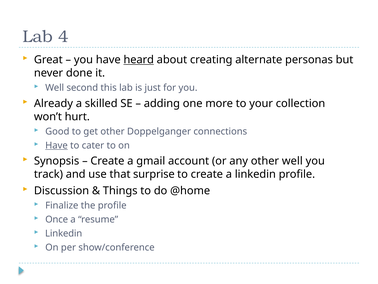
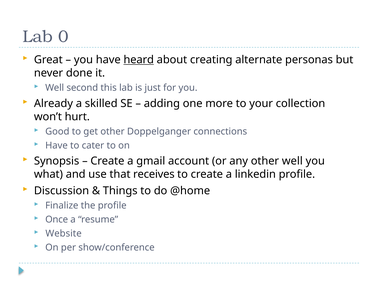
4: 4 -> 0 (63, 36)
Have underline: present -> none (57, 145)
track: track -> what (48, 174)
surprise: surprise -> receives (154, 174)
Linkedin: Linkedin -> Website (64, 233)
